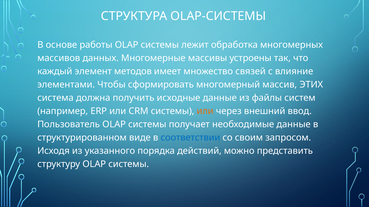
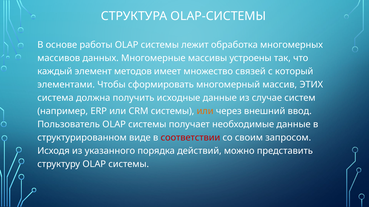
влияние: влияние -> который (294, 72)
файлы: файлы -> случае (267, 98)
соответствии colour: blue -> red (190, 138)
